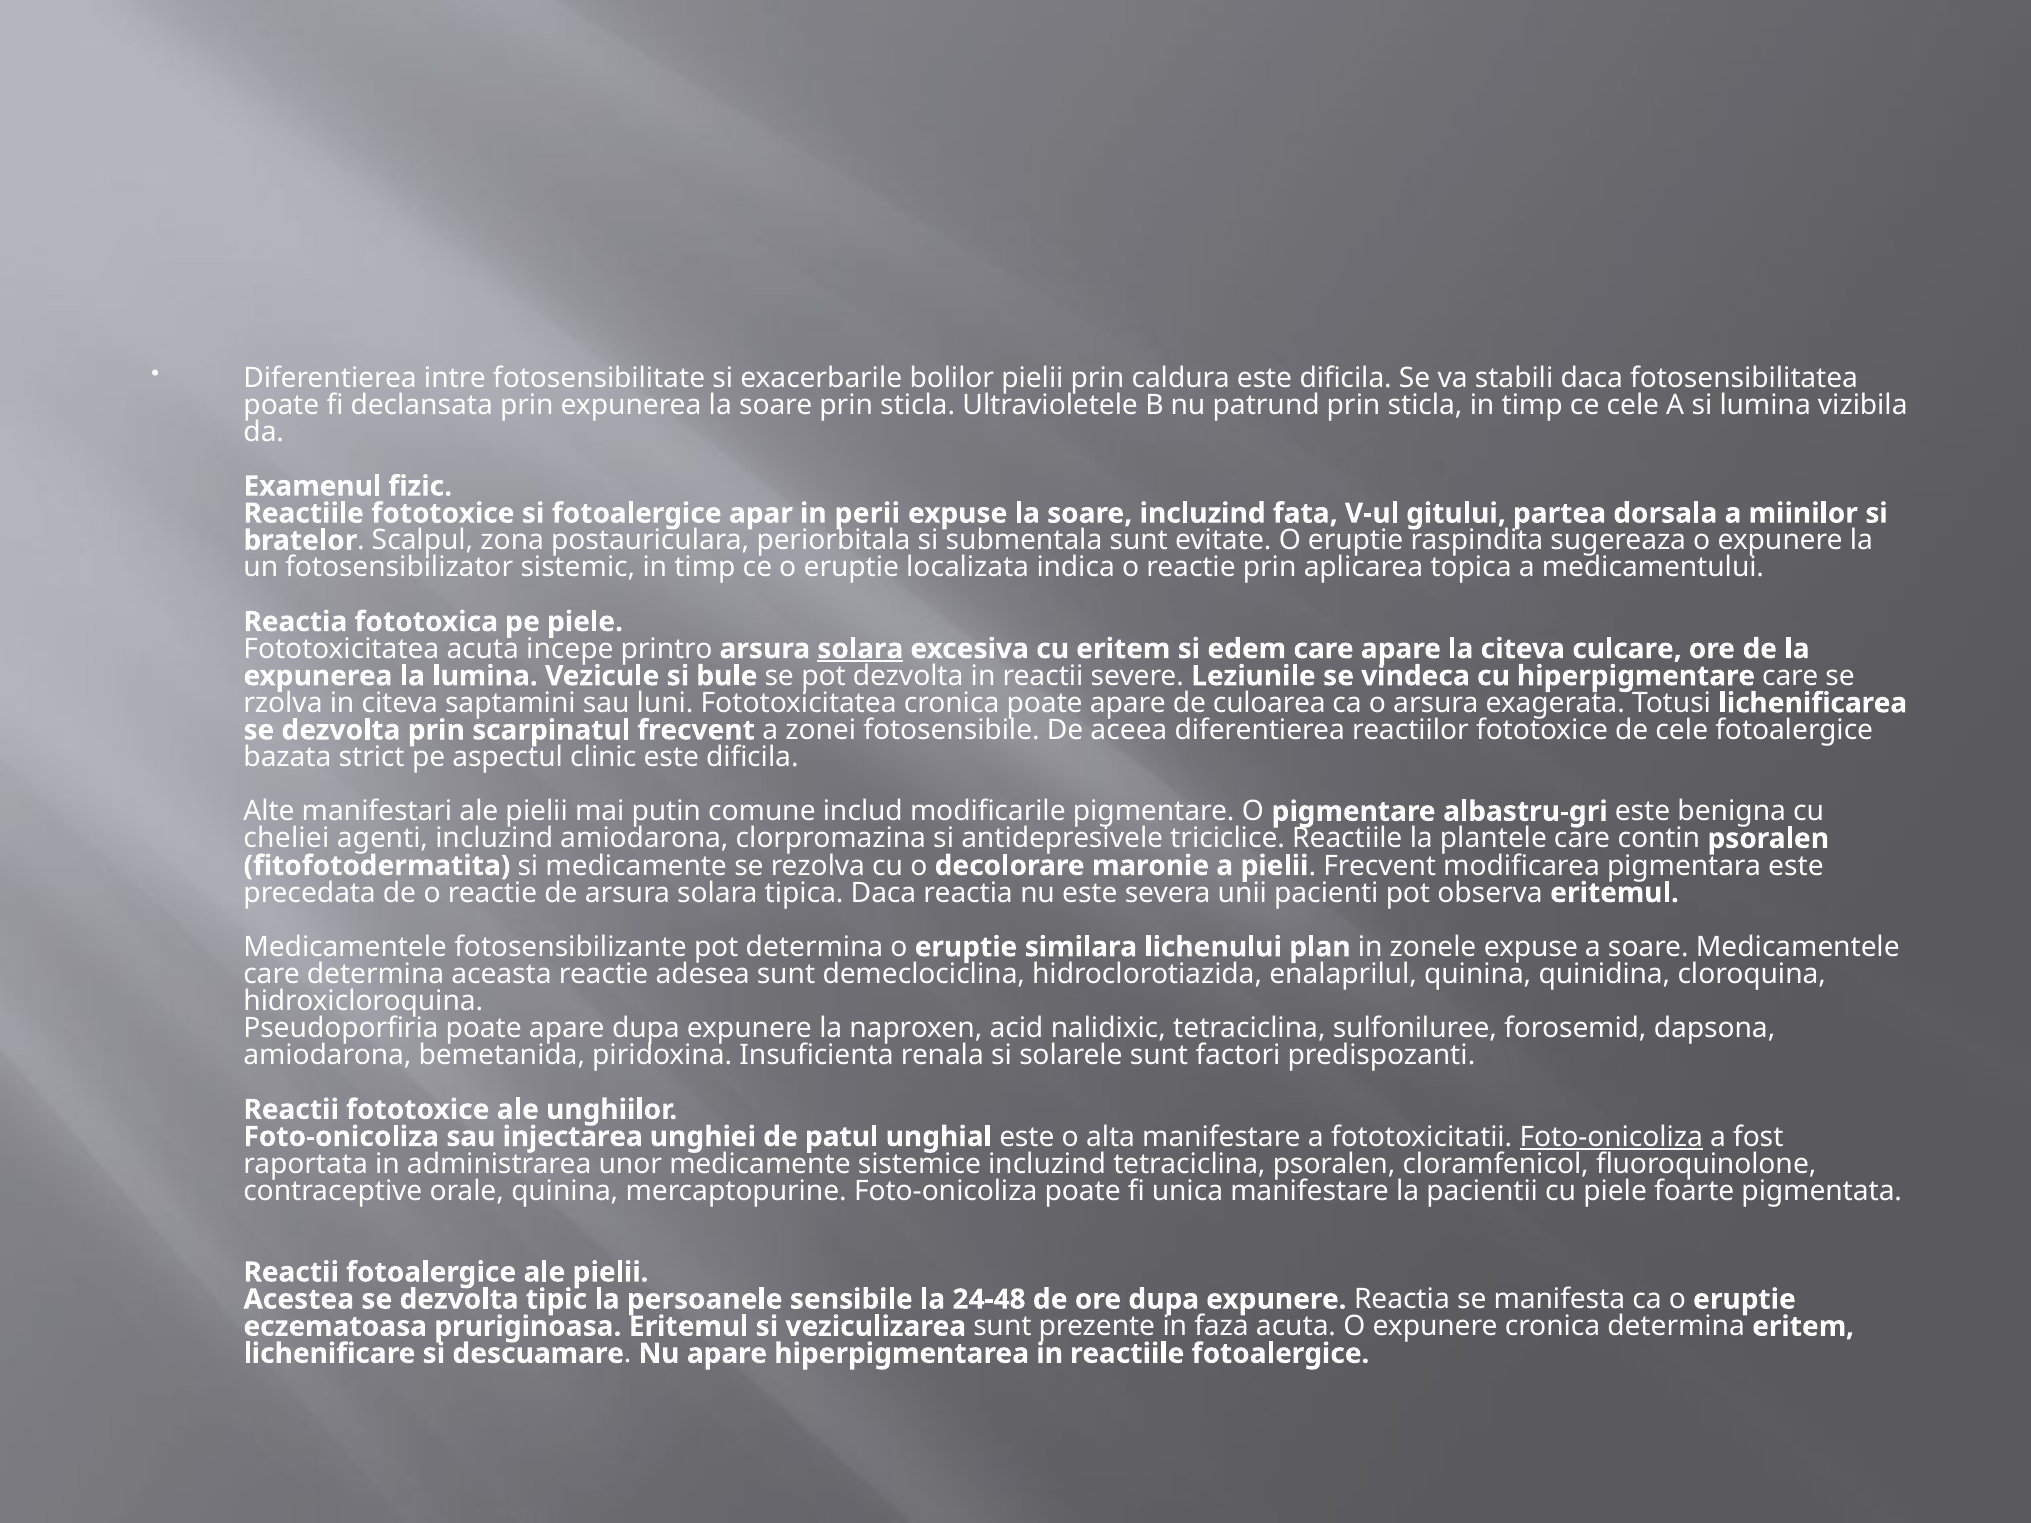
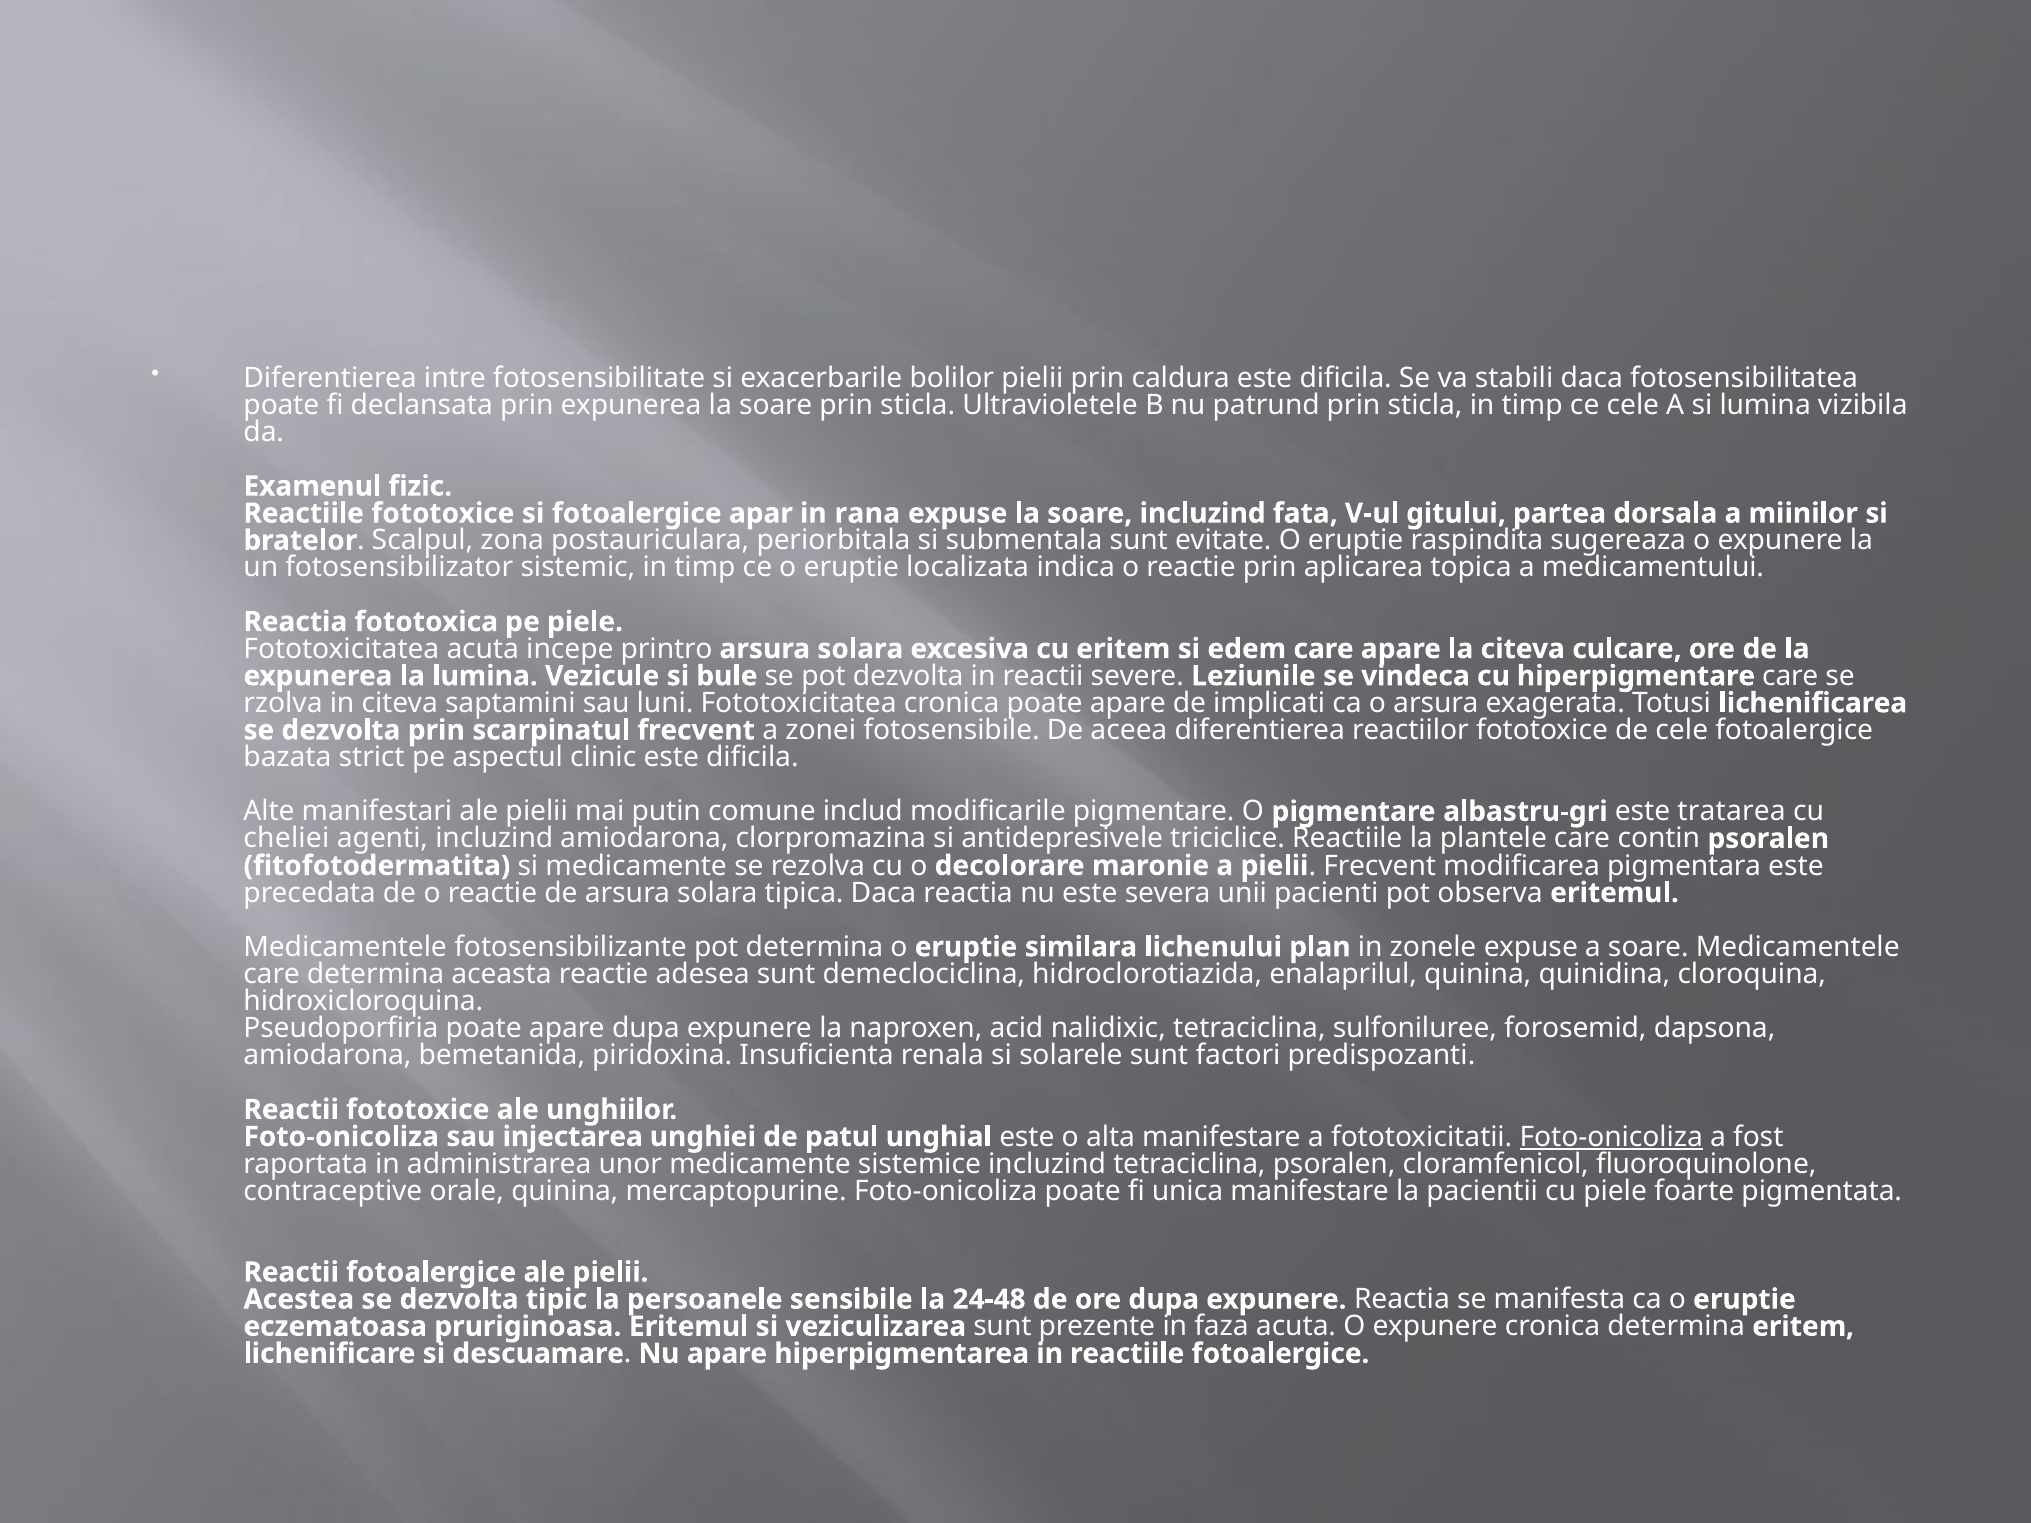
perii: perii -> rana (867, 513)
solara underline: present -> none (860, 649)
culoarea: culoarea -> implicati (1269, 703)
benigna: benigna -> tratarea (1732, 812)
